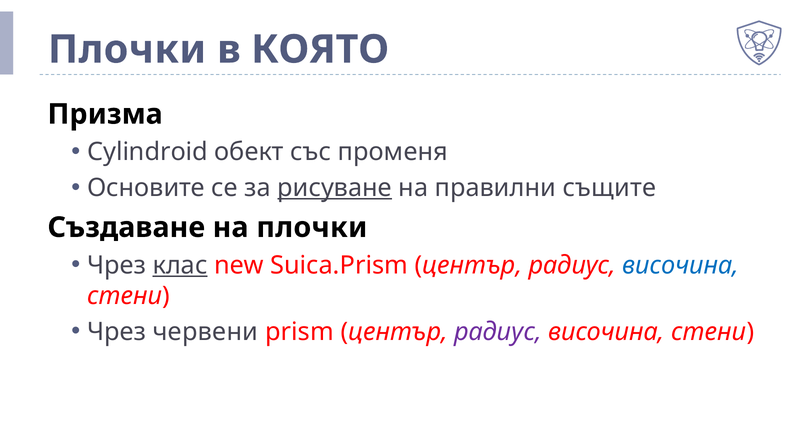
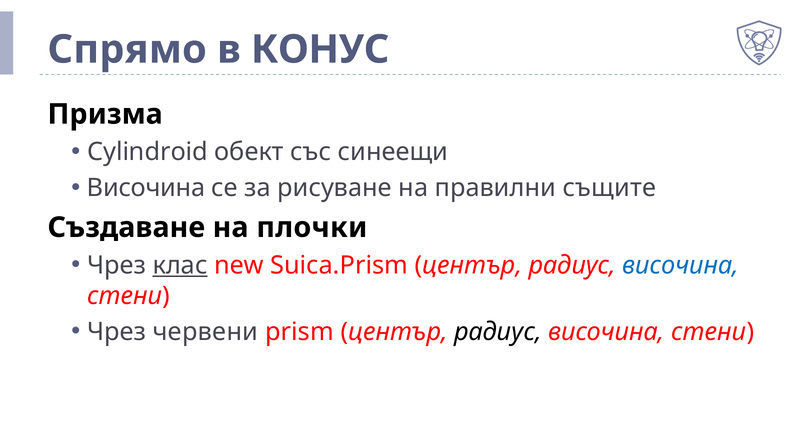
Плочки: Плочки -> Спрямо (127, 49)
КОЯТО: КОЯТО -> КОНУС (320, 49)
променя: променя -> синеещи (393, 152)
Основите: Основите -> Височина (146, 188)
рисуване underline: present -> none (335, 188)
радиус colour: purple -> black (498, 332)
